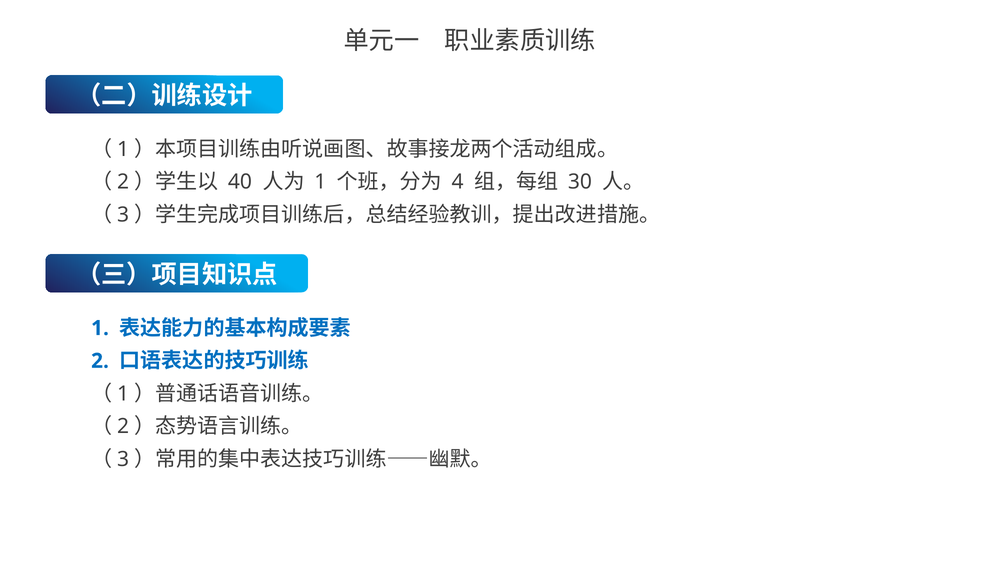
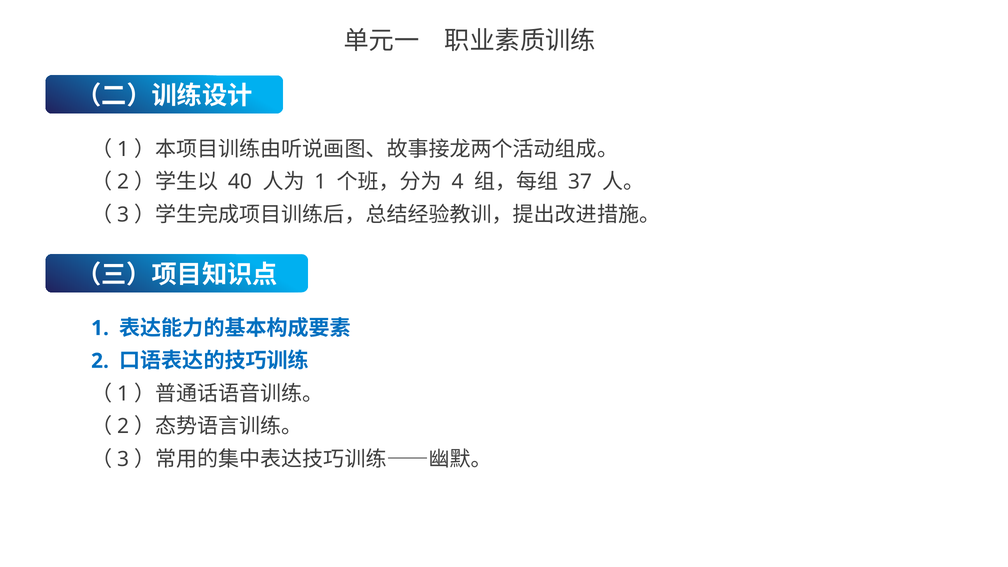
30: 30 -> 37 (580, 182)
